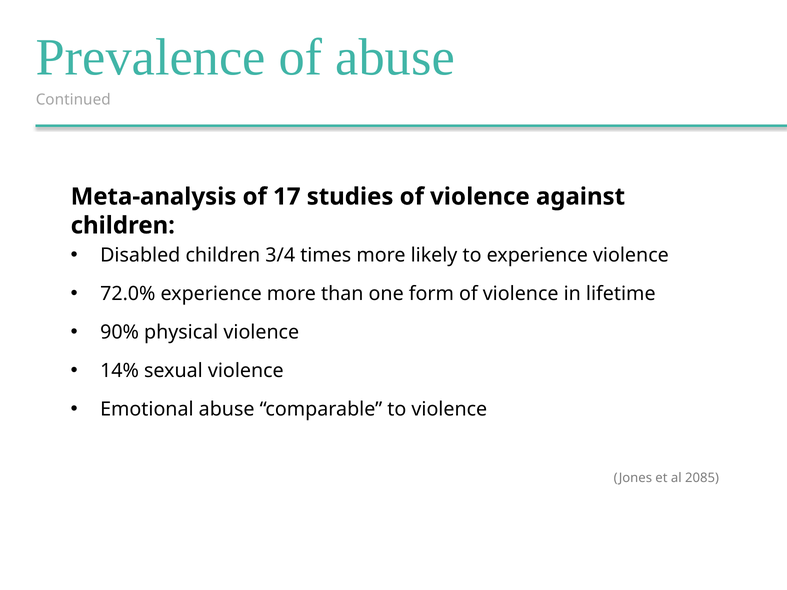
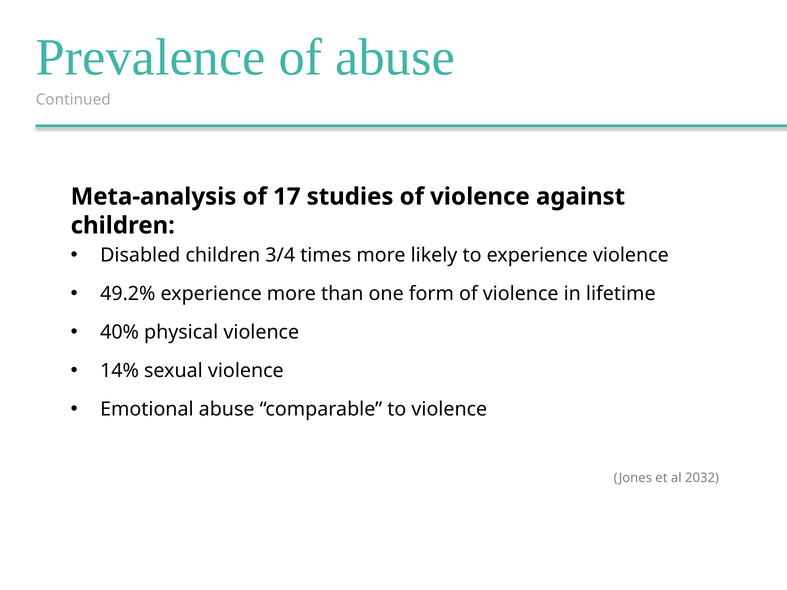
72.0%: 72.0% -> 49.2% (128, 294)
90%: 90% -> 40% (120, 332)
2085: 2085 -> 2032 (702, 478)
